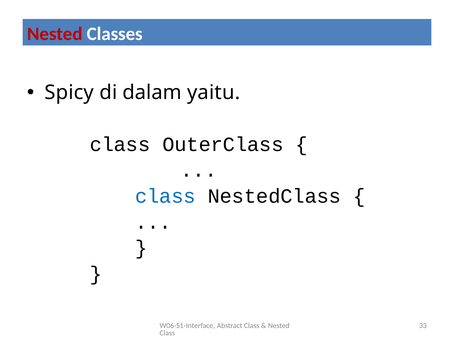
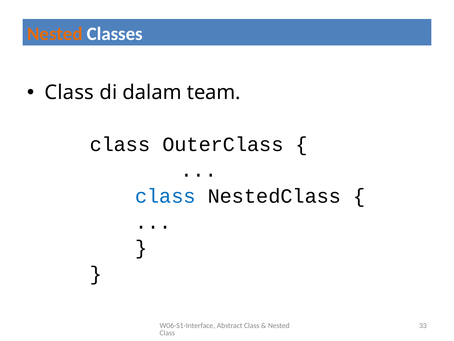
Nested colour: red -> orange (55, 34)
Spicy: Spicy -> Class (69, 93)
yaitu: yaitu -> team (214, 93)
